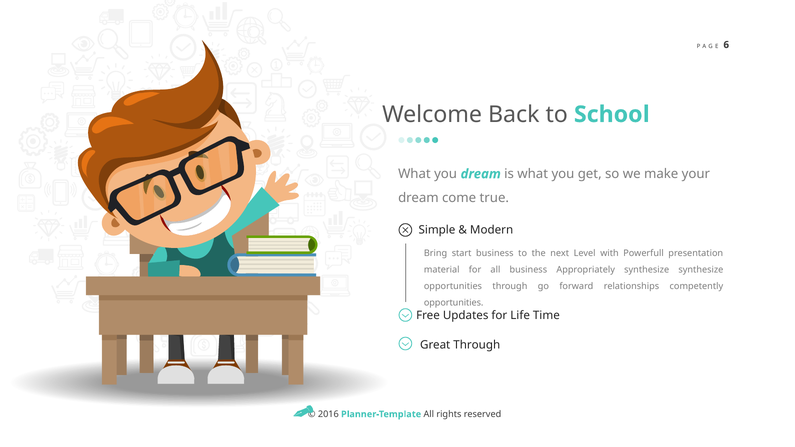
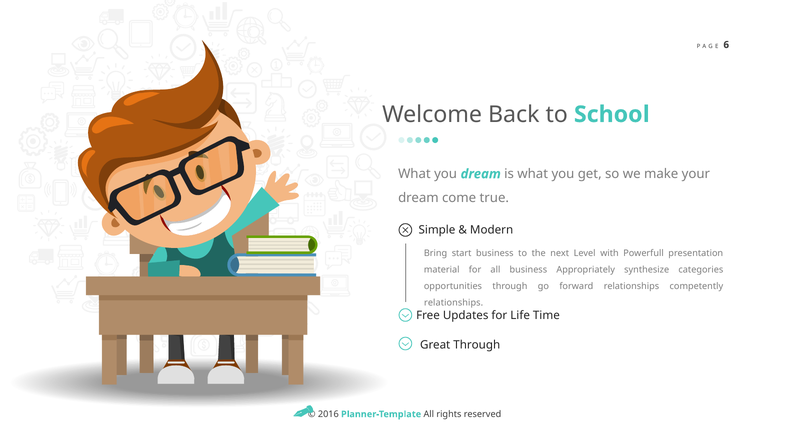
synthesize synthesize: synthesize -> categories (701, 270)
opportunities: opportunities -> relationships (454, 303)
